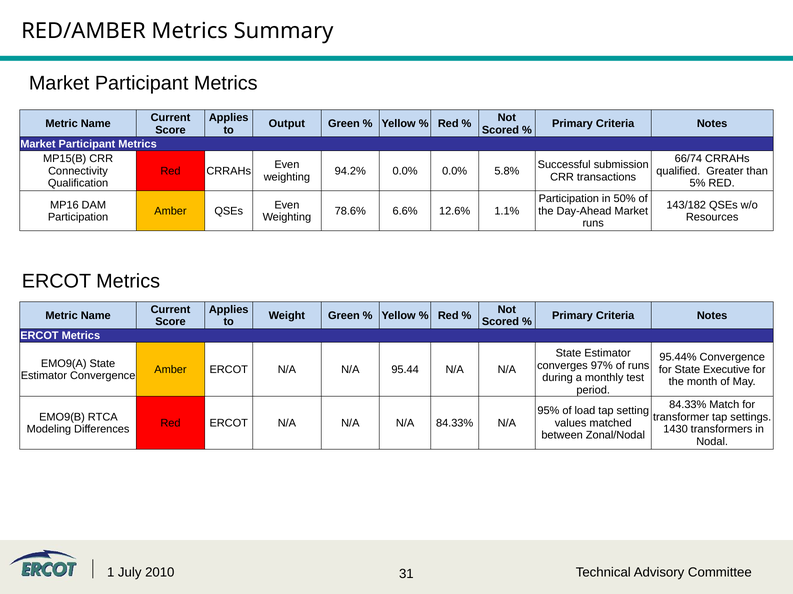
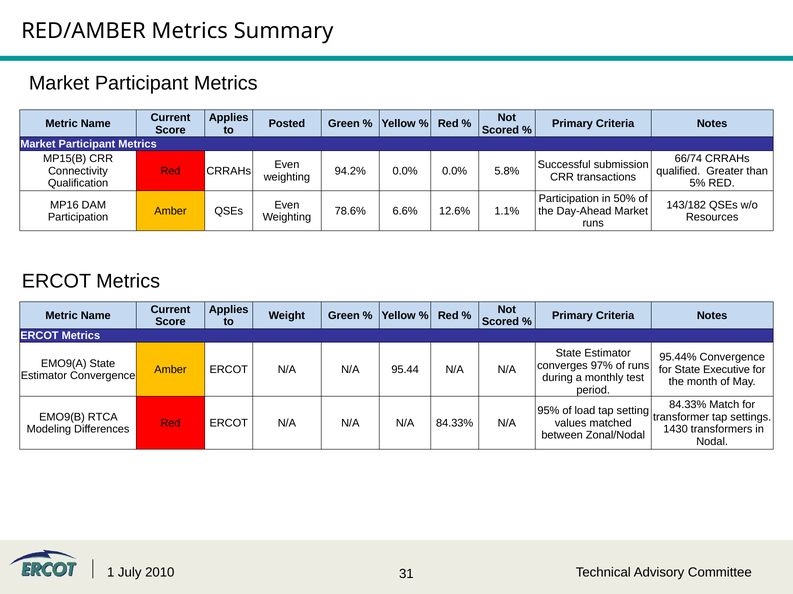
Output: Output -> Posted (287, 124)
